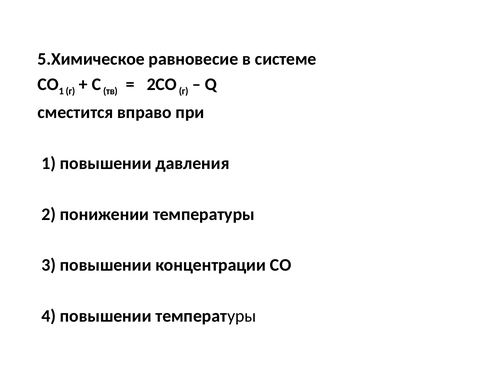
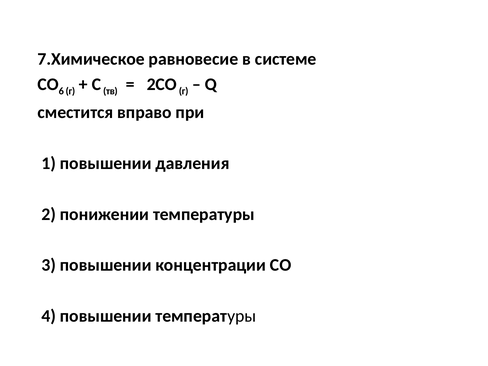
5.Химическое: 5.Химическое -> 7.Химическое (91, 59)
1: 1 -> 6 (61, 91)
